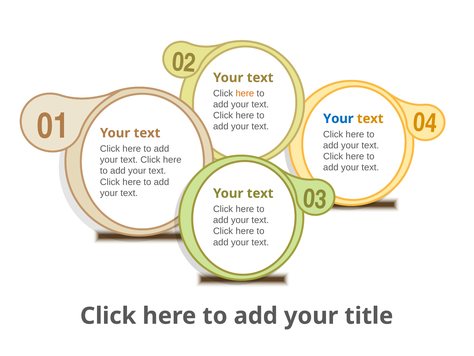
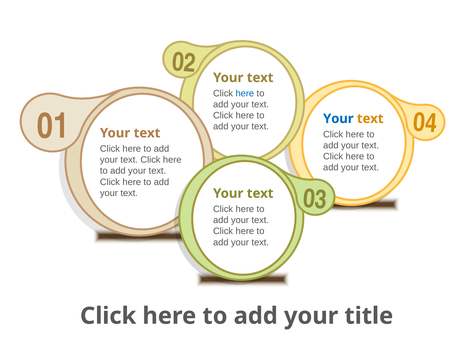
here colour: orange -> blue (245, 93)
